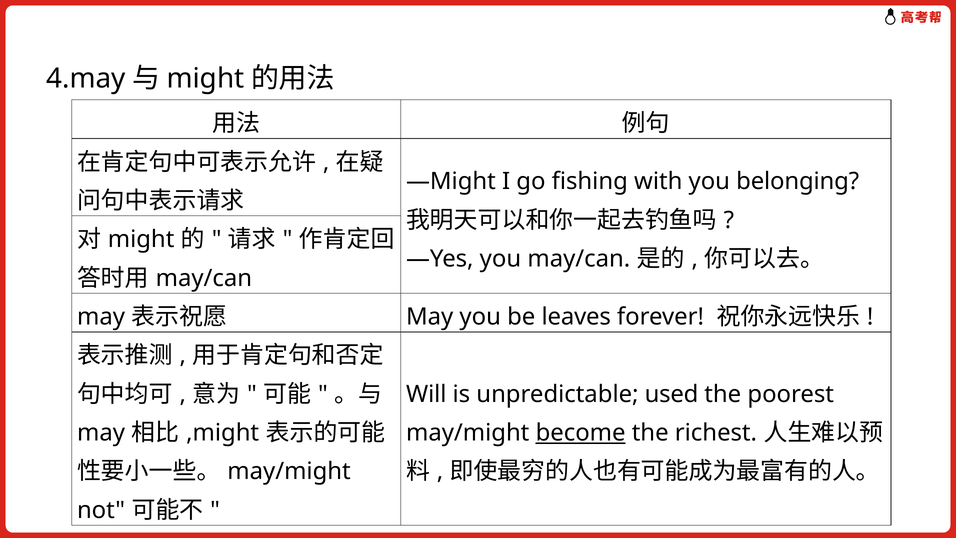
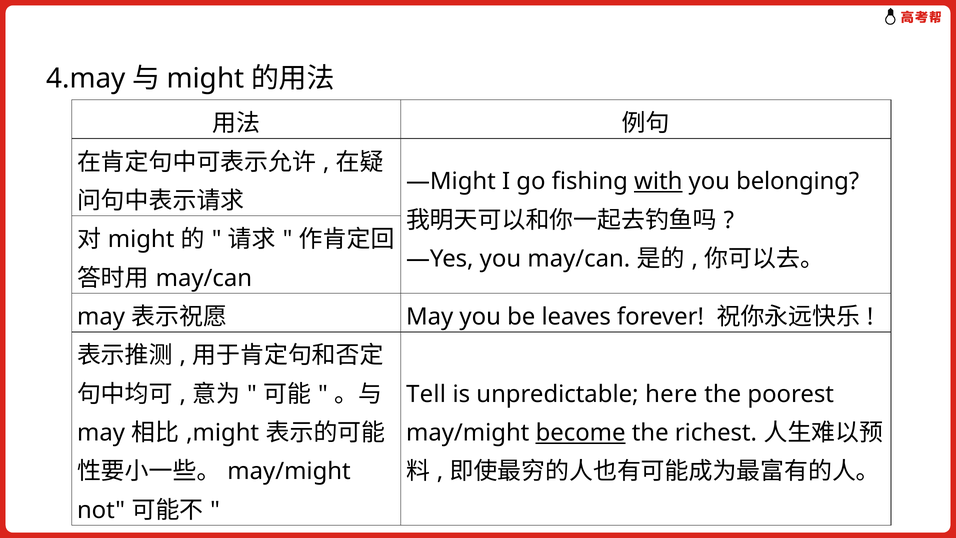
with underline: none -> present (658, 181)
Will: Will -> Tell (426, 394)
used: used -> here (671, 394)
